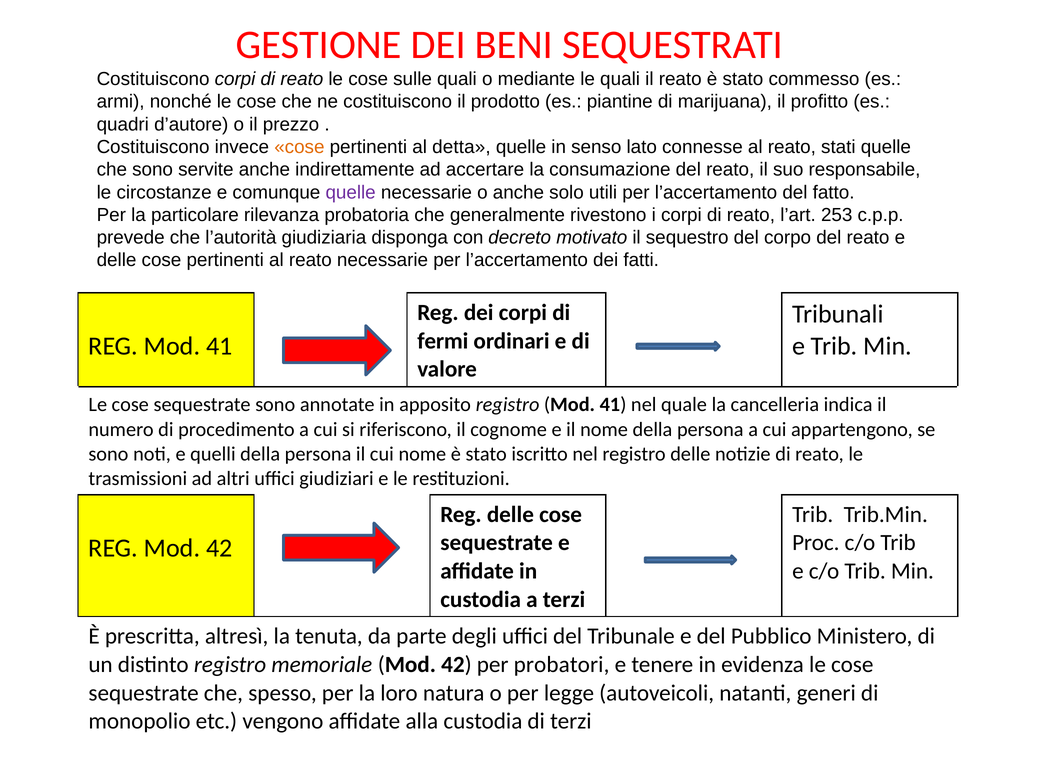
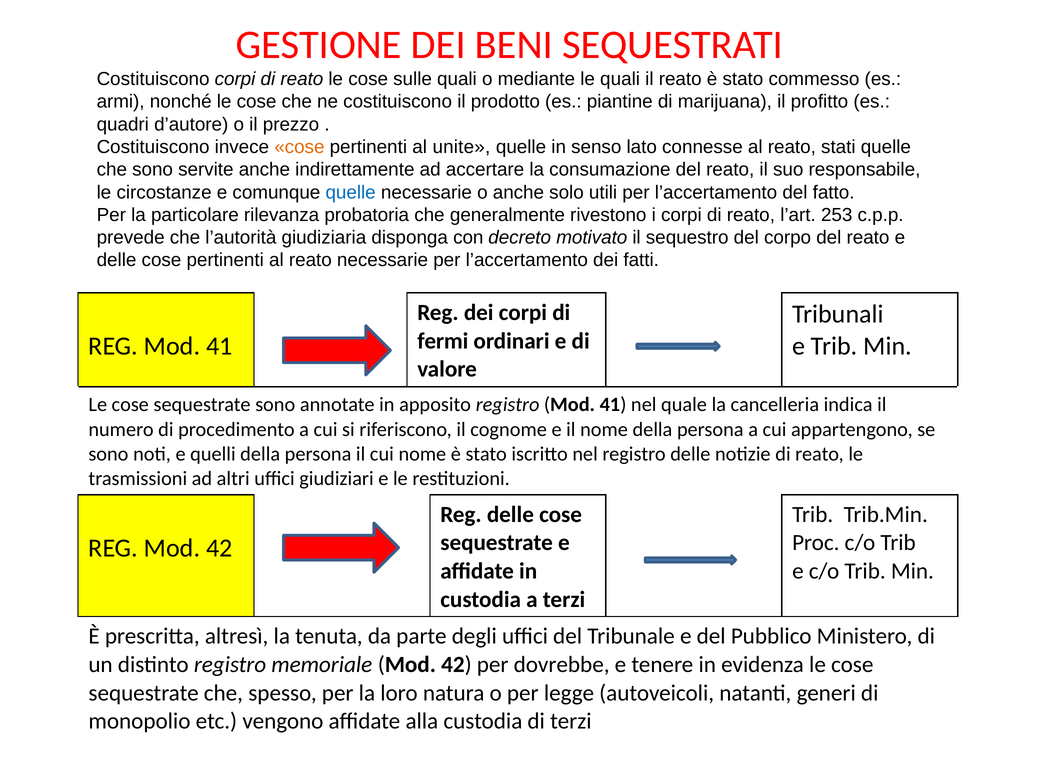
detta: detta -> unite (461, 147)
quelle colour: purple -> blue (351, 192)
probatori: probatori -> dovrebbe (562, 665)
